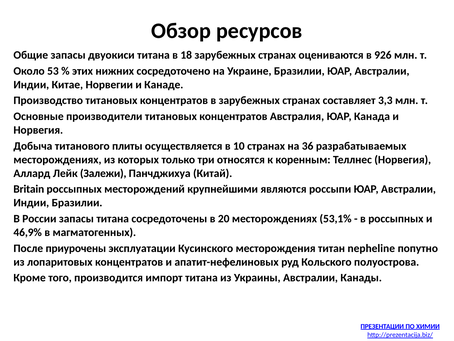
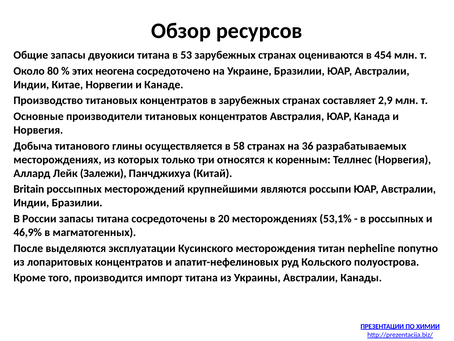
18: 18 -> 53 (186, 55)
926: 926 -> 454 (383, 55)
53: 53 -> 80 (53, 71)
нижних: нижних -> неогена (115, 71)
3,3: 3,3 -> 2,9 (385, 100)
плиты: плиты -> глины (127, 146)
10: 10 -> 58 (239, 146)
приурочены: приурочены -> выделяются (76, 248)
